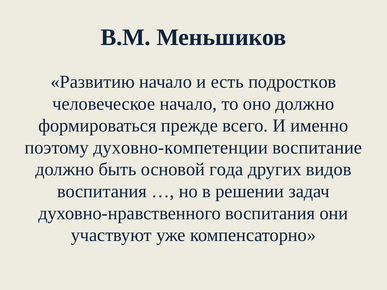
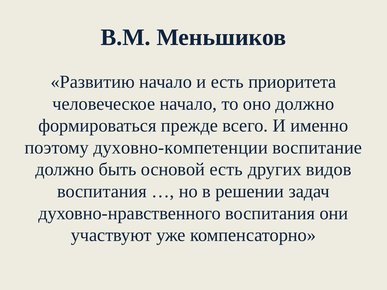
подростков: подростков -> приоритета (292, 82)
основой года: года -> есть (226, 170)
